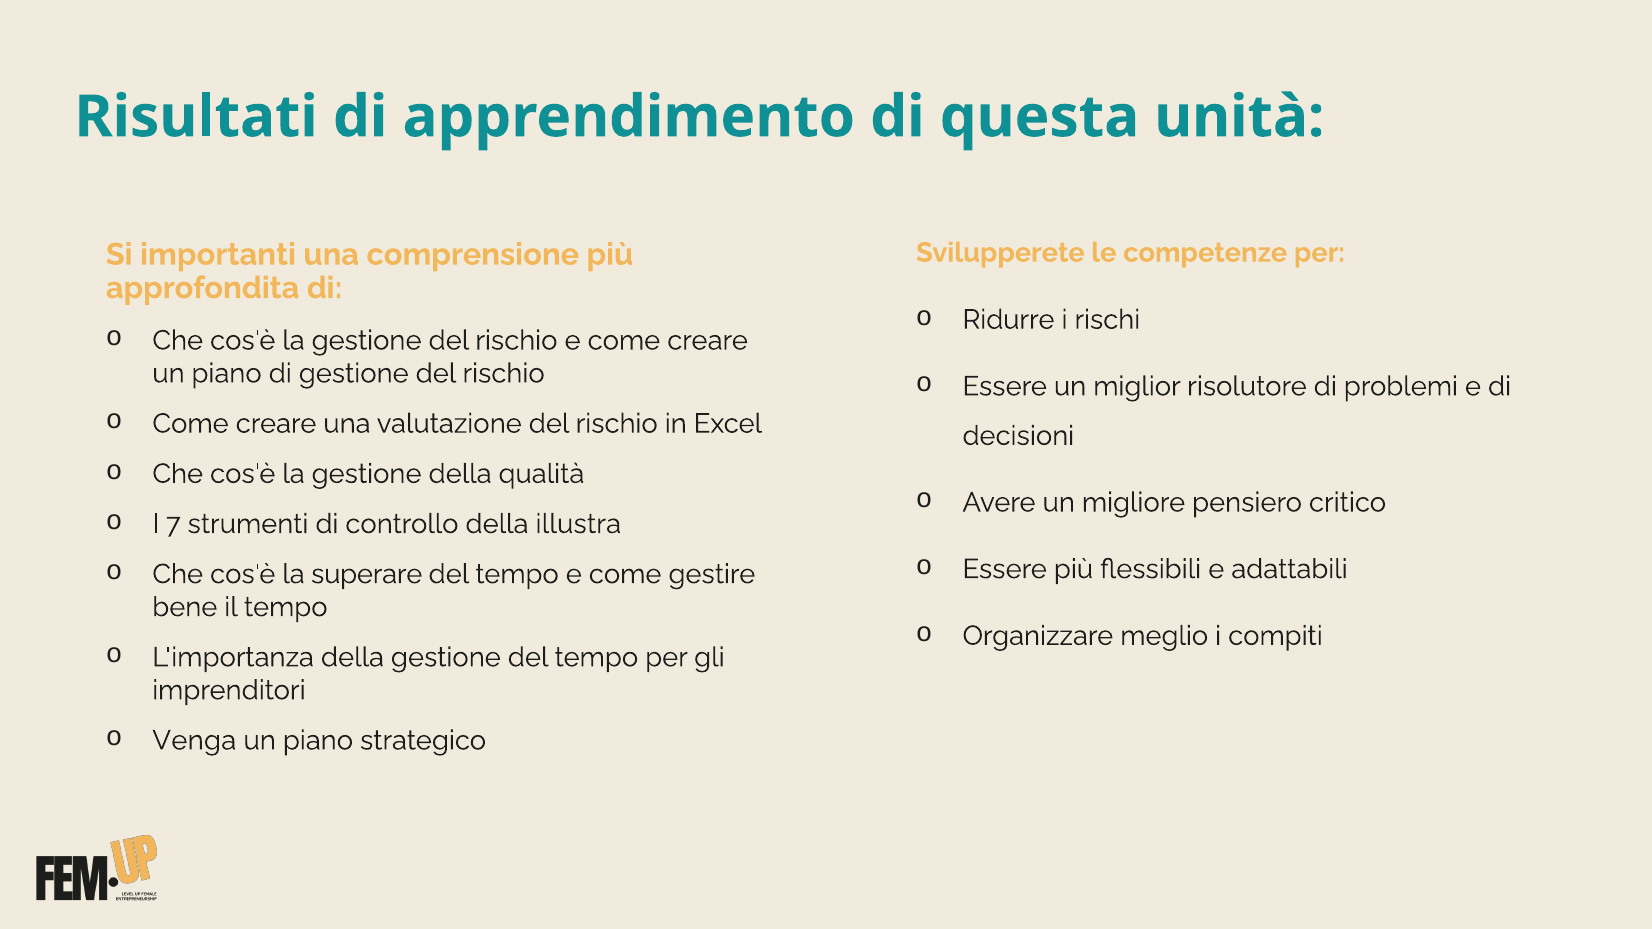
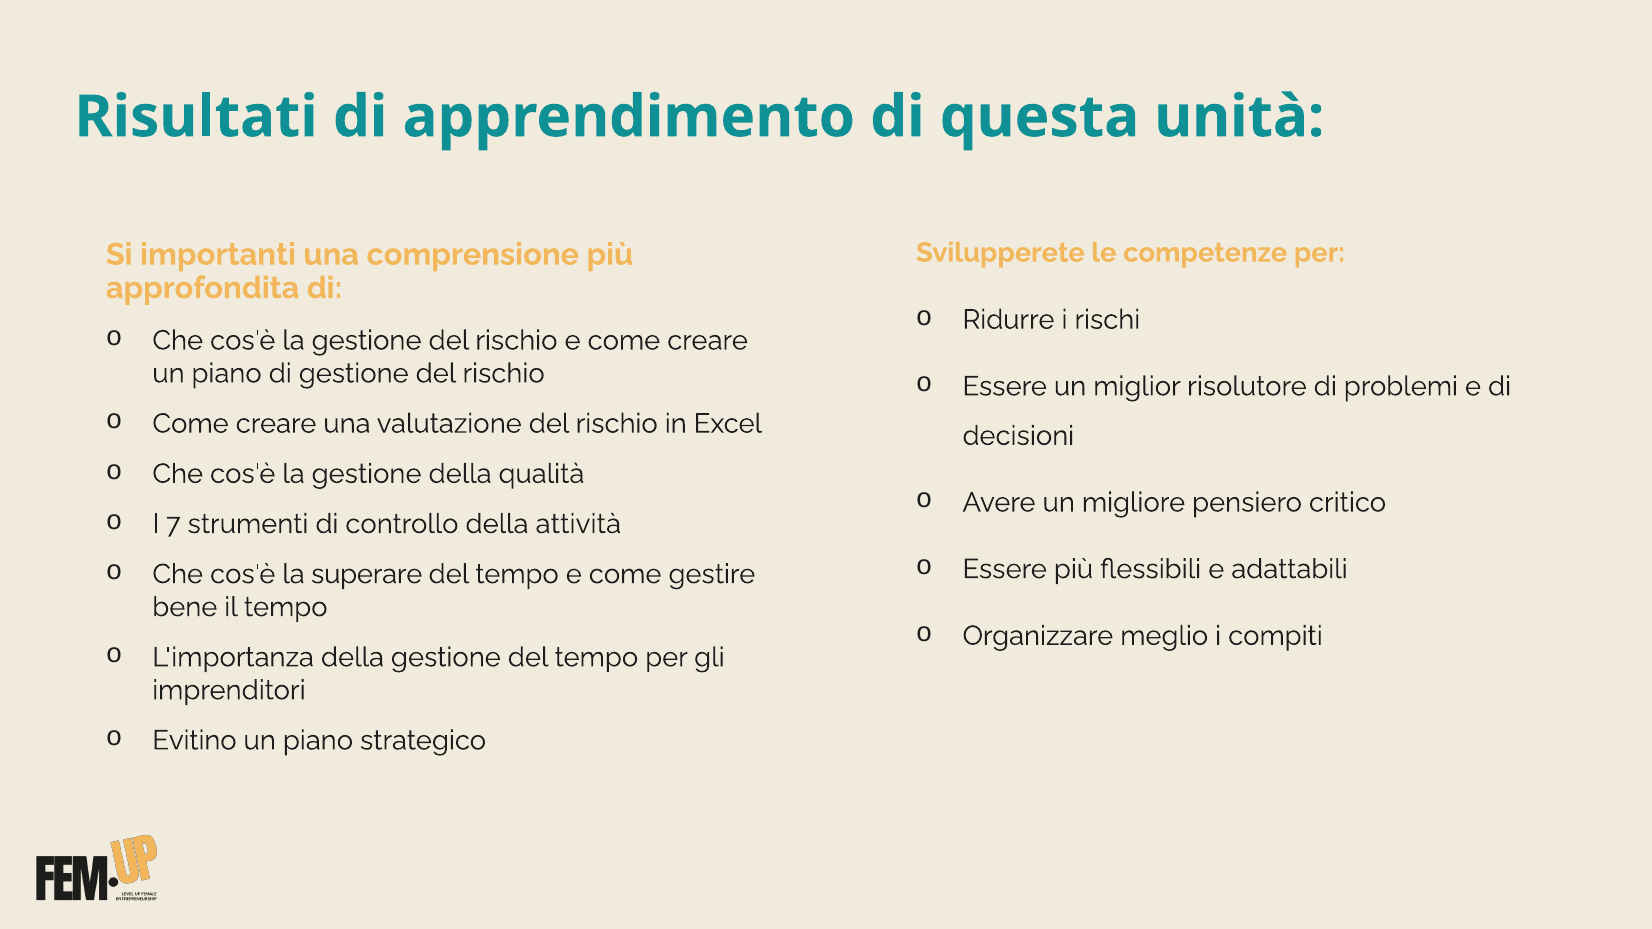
illustra: illustra -> attività (578, 524)
Venga: Venga -> Evitino (194, 741)
